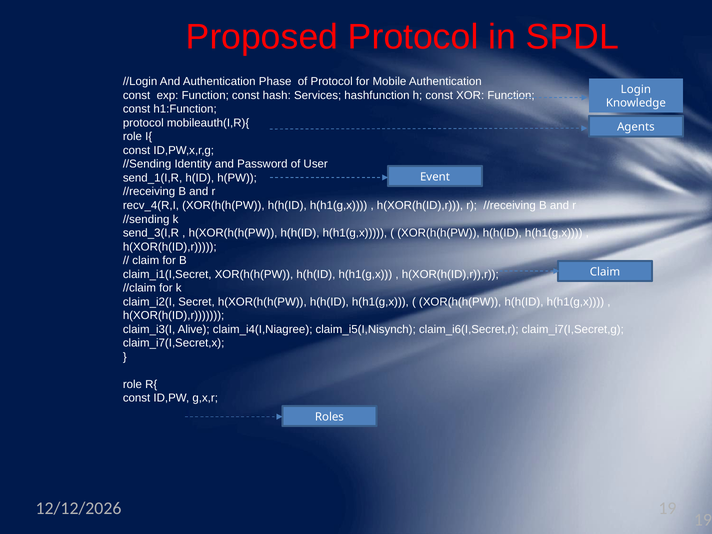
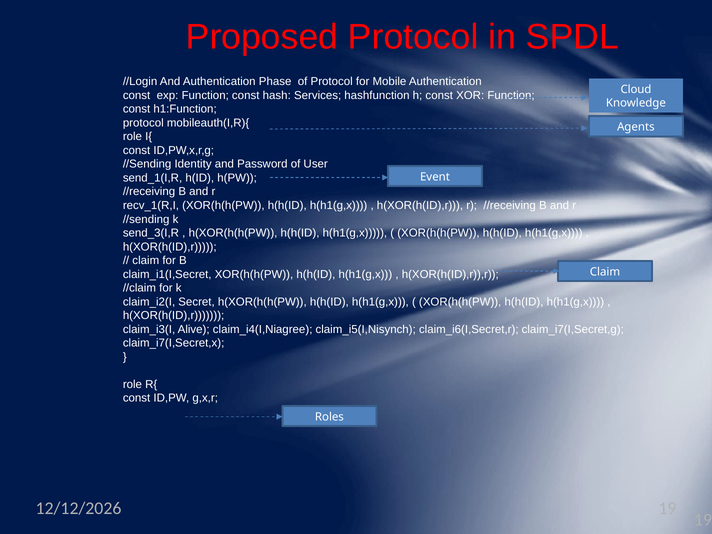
Login: Login -> Cloud (636, 89)
recv_4(R,I: recv_4(R,I -> recv_1(R,I (151, 205)
